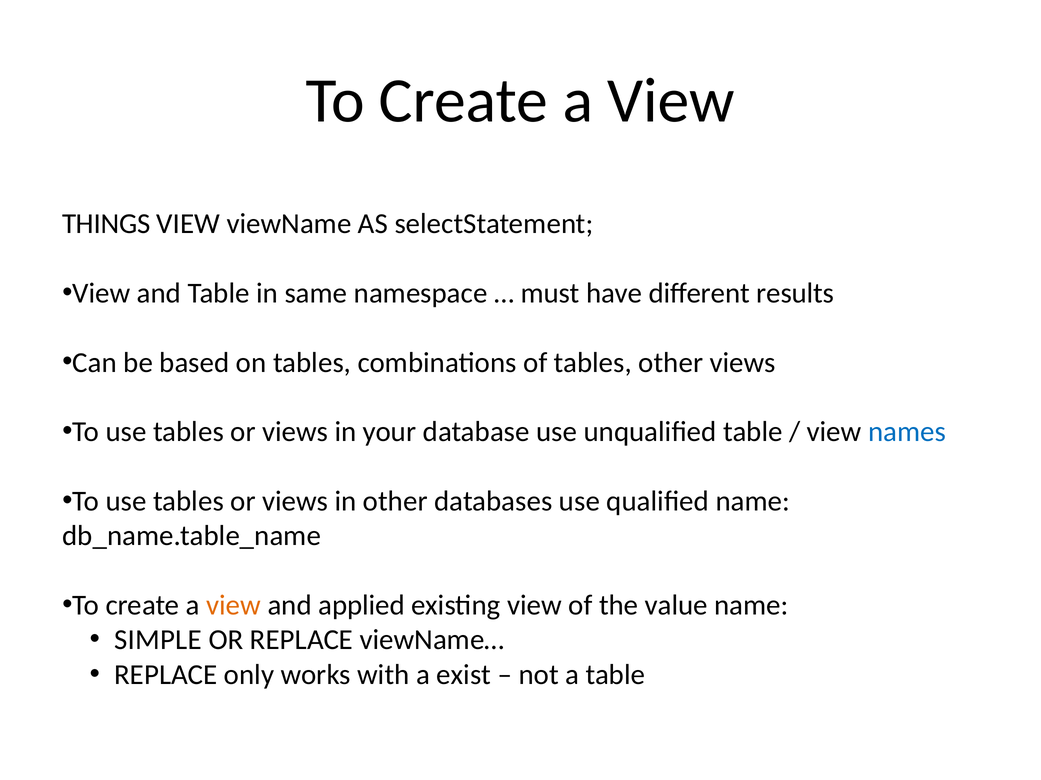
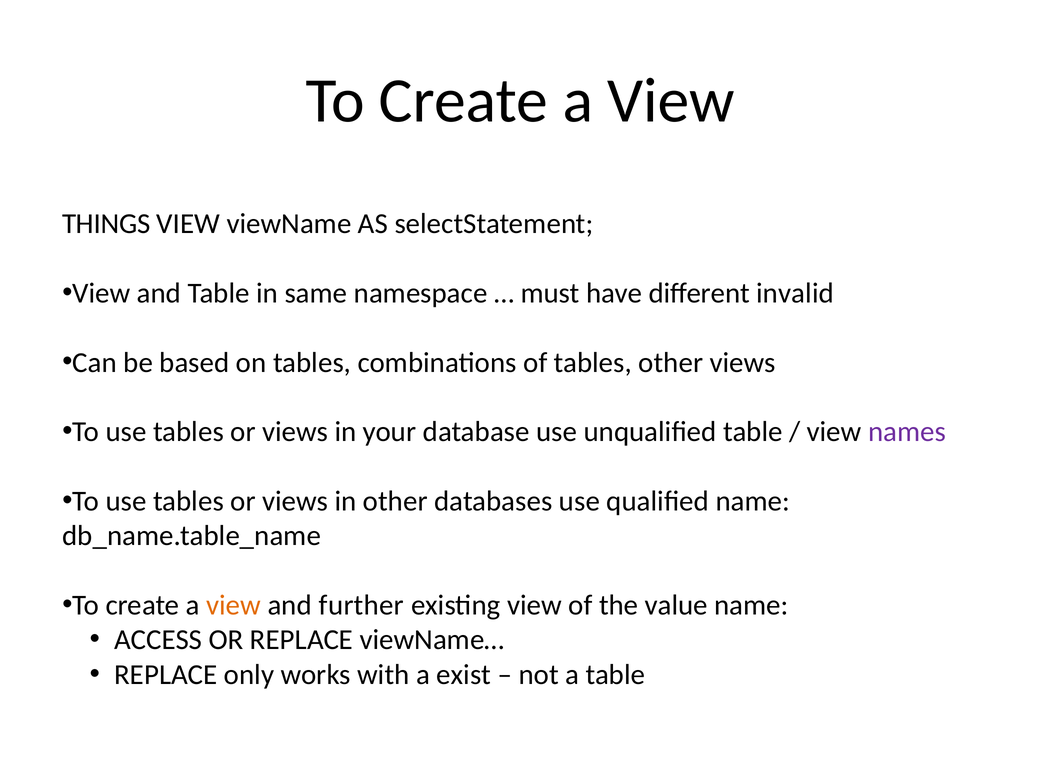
results: results -> invalid (795, 293)
names colour: blue -> purple (907, 432)
applied: applied -> further (361, 606)
SIMPLE: SIMPLE -> ACCESS (158, 641)
